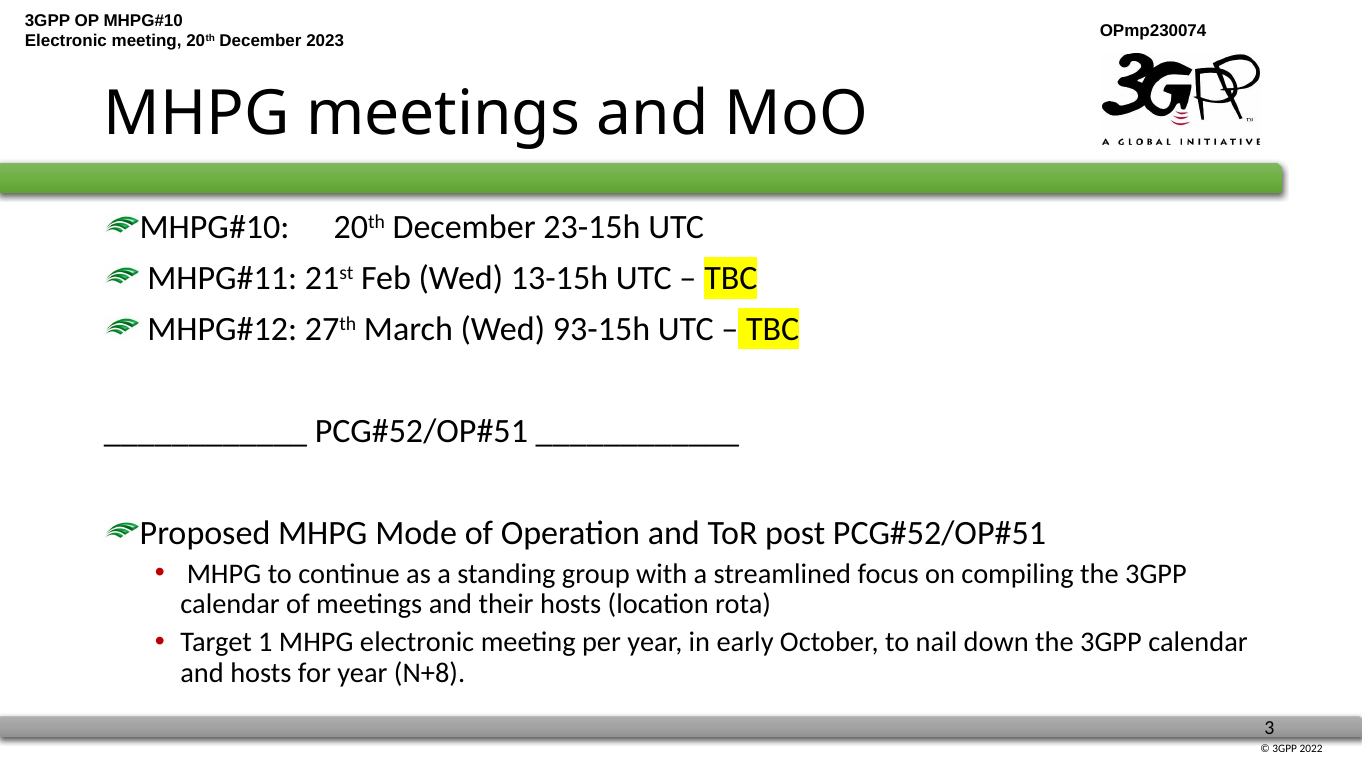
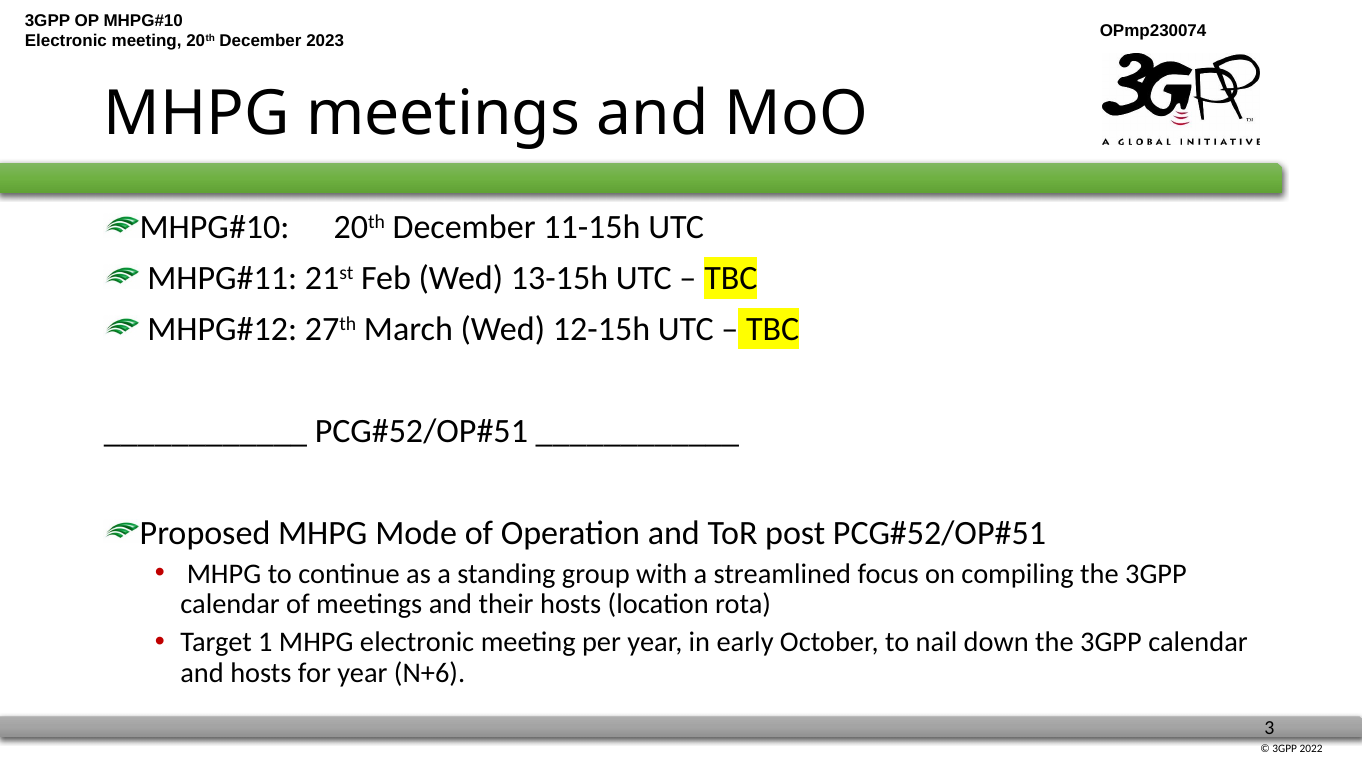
23-15h: 23-15h -> 11-15h (592, 227)
93-15h: 93-15h -> 12-15h (602, 329)
N+8: N+8 -> N+6 (430, 673)
